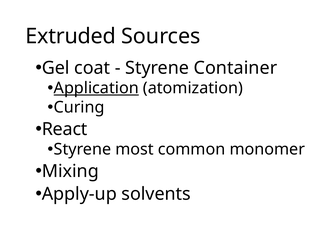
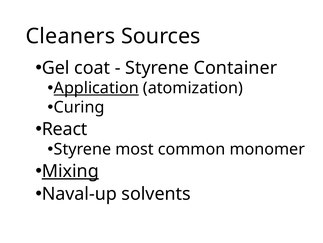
Extruded: Extruded -> Cleaners (70, 36)
Mixing underline: none -> present (70, 171)
Apply-up: Apply-up -> Naval-up (79, 193)
